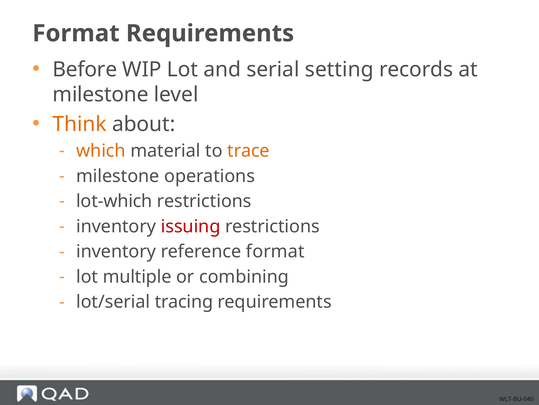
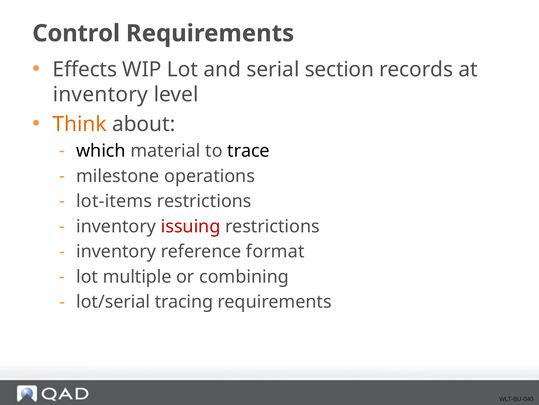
Format: Format -> Control (76, 33)
Before: Before -> Effects (85, 69)
setting: setting -> section (339, 69)
milestone: milestone -> inventory (100, 94)
which colour: orange -> black (101, 151)
trace colour: orange -> black (248, 151)
lot-which: lot-which -> lot-items (114, 201)
